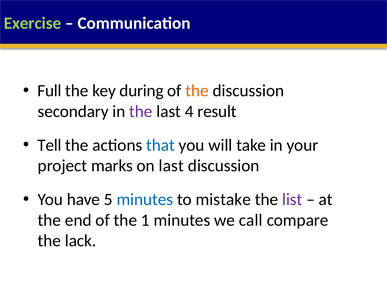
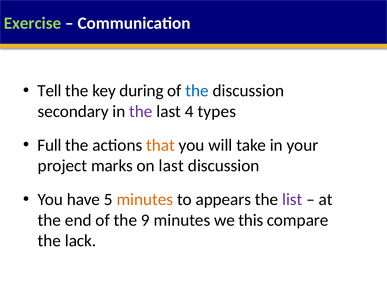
Full: Full -> Tell (50, 91)
the colour: orange -> blue (197, 91)
result: result -> types (217, 112)
Tell: Tell -> Full (50, 145)
that colour: blue -> orange (161, 145)
minutes colour: blue -> orange (145, 200)
mistake: mistake -> appears (223, 200)
1: 1 -> 9 (145, 220)
call: call -> this (251, 220)
